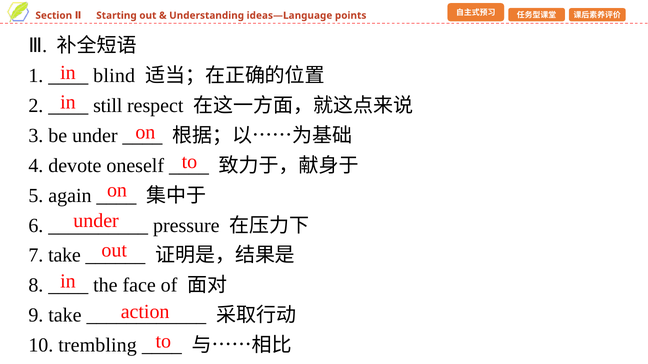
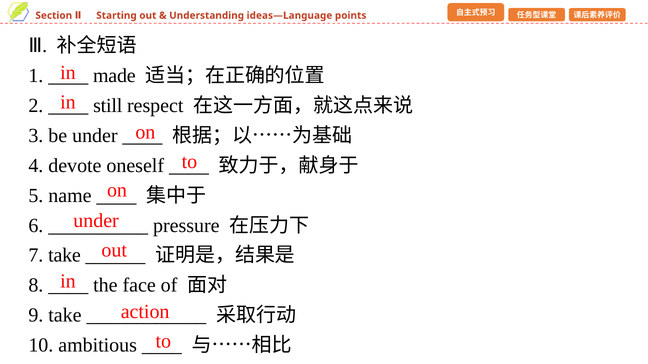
blind: blind -> made (114, 76)
again: again -> name (70, 196)
trembling: trembling -> ambitious (98, 346)
